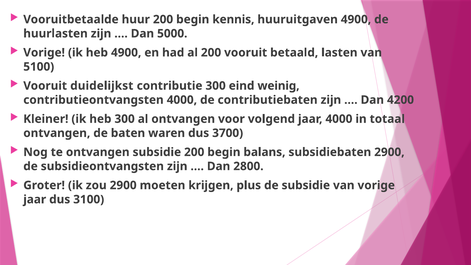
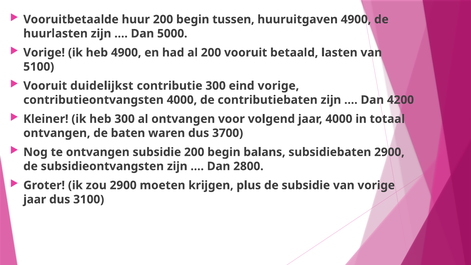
kennis: kennis -> tussen (233, 19)
eind weinig: weinig -> vorige (278, 86)
